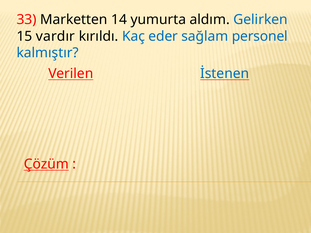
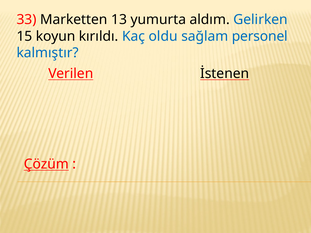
14: 14 -> 13 (119, 20)
vardır: vardır -> koyun (56, 36)
eder: eder -> oldu (163, 36)
İstenen colour: blue -> black (225, 74)
